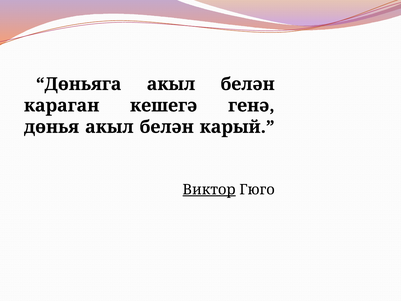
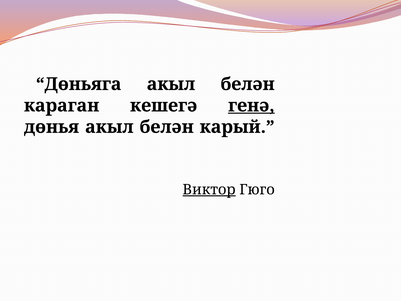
генә underline: none -> present (251, 105)
